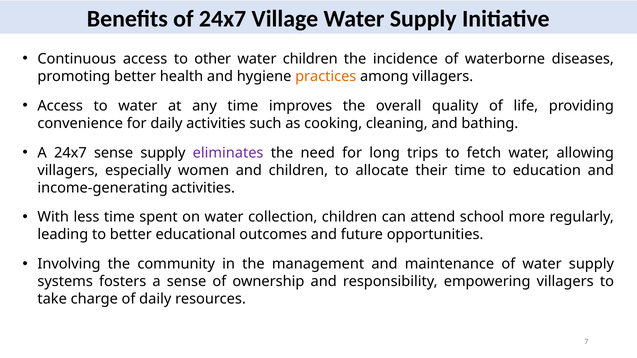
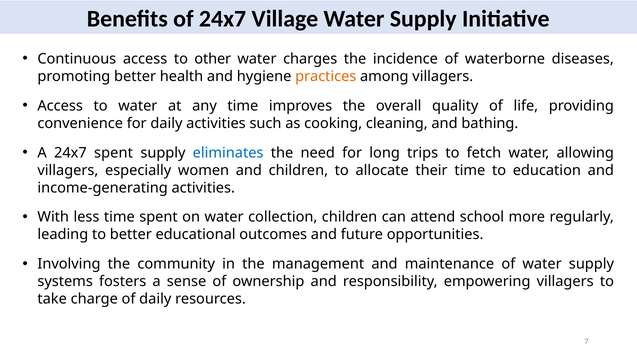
water children: children -> charges (310, 59)
24x7 sense: sense -> spent (114, 153)
eliminates colour: purple -> blue (228, 153)
